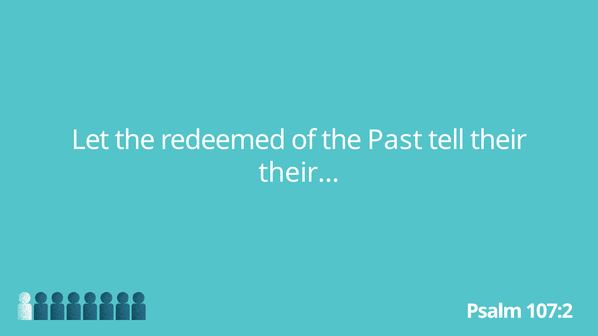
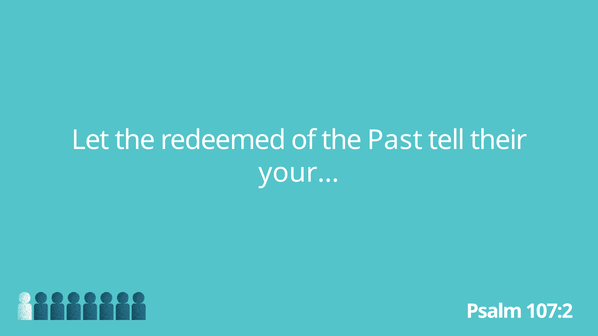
their…: their… -> your… (299, 173)
